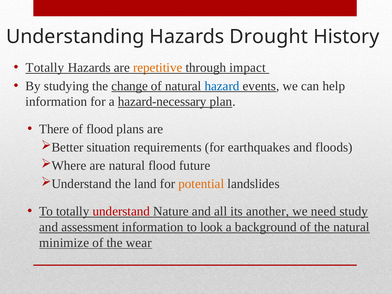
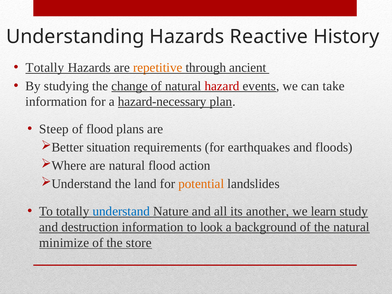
Drought: Drought -> Reactive (269, 37)
impact: impact -> ancient (248, 68)
hazard colour: blue -> red (222, 86)
help: help -> take (334, 86)
There: There -> Steep (54, 129)
future: future -> action (195, 166)
understand colour: red -> blue (121, 211)
need: need -> learn (324, 211)
assessment: assessment -> destruction (90, 227)
wear: wear -> store (139, 243)
